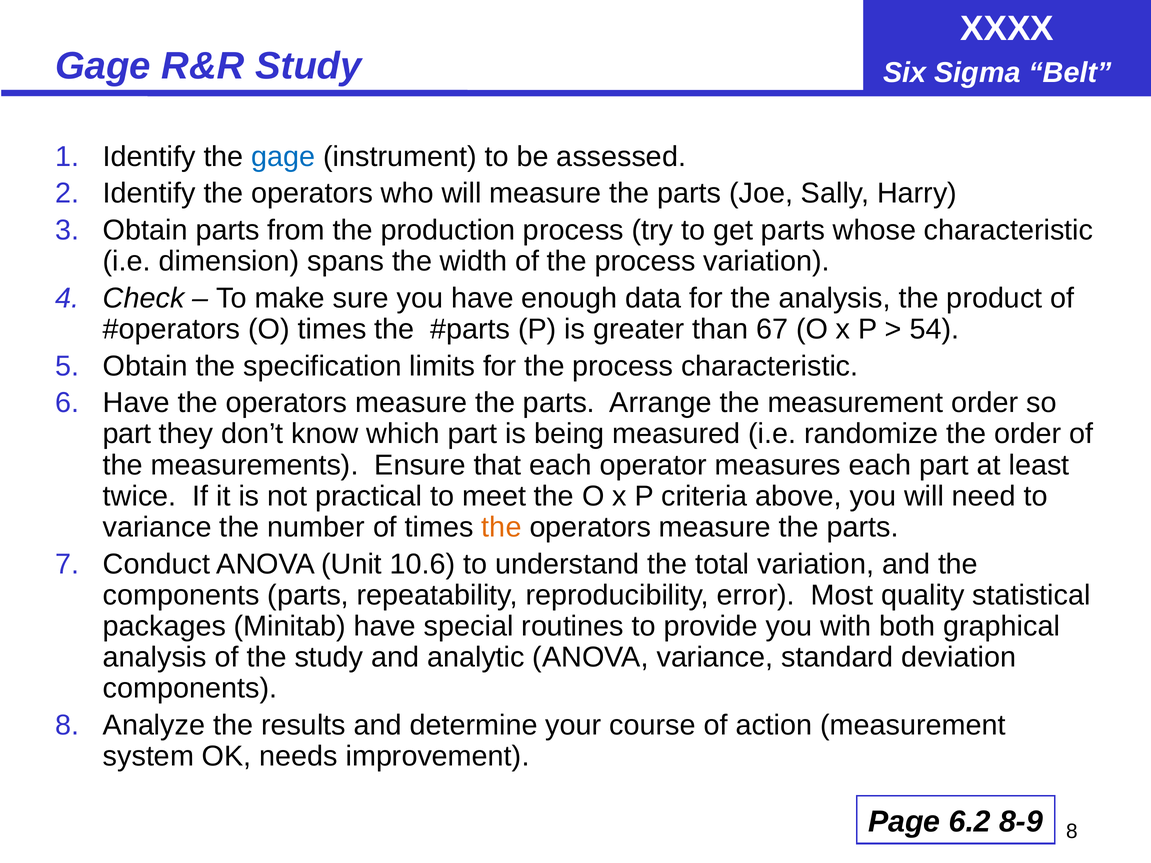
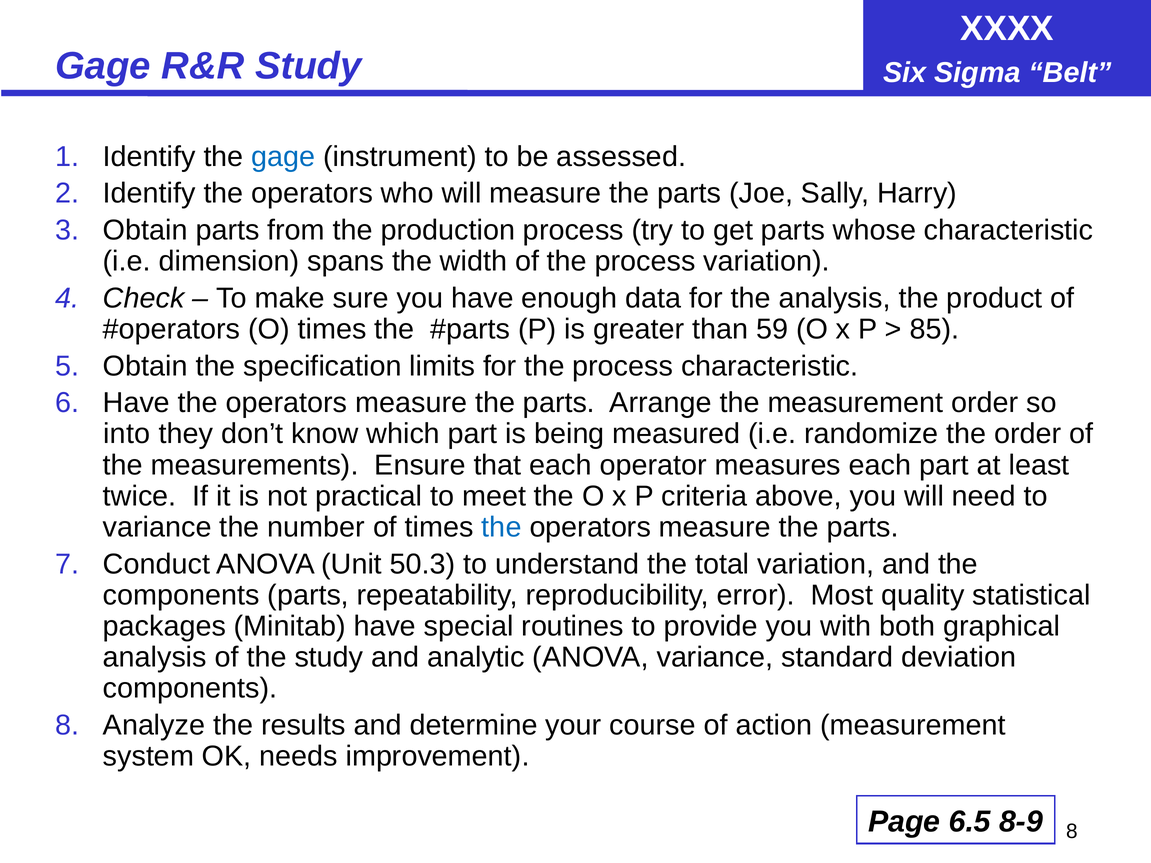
67: 67 -> 59 (772, 329)
54: 54 -> 85 (934, 329)
part: part -> into (127, 434)
the colour: orange -> blue (502, 527)
10.6: 10.6 -> 50.3 (423, 564)
6.2: 6.2 -> 6.5 (970, 822)
